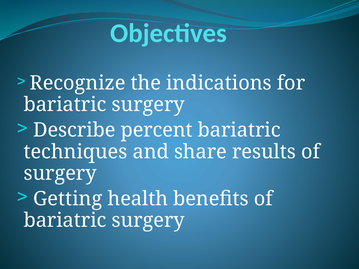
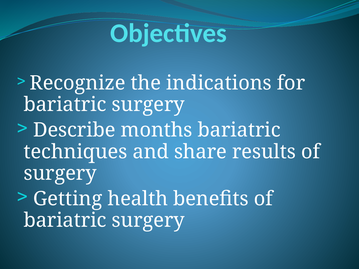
percent: percent -> months (157, 130)
